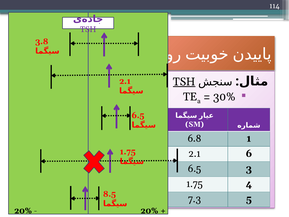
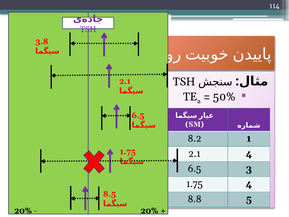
TSH underline: present -> none (184, 82)
30%: 30% -> 50% (224, 97)
6.8: 6.8 -> 8.2 (195, 138)
2.1 6: 6 -> 4 (249, 153)
7.3: 7.3 -> 8.8 (195, 199)
